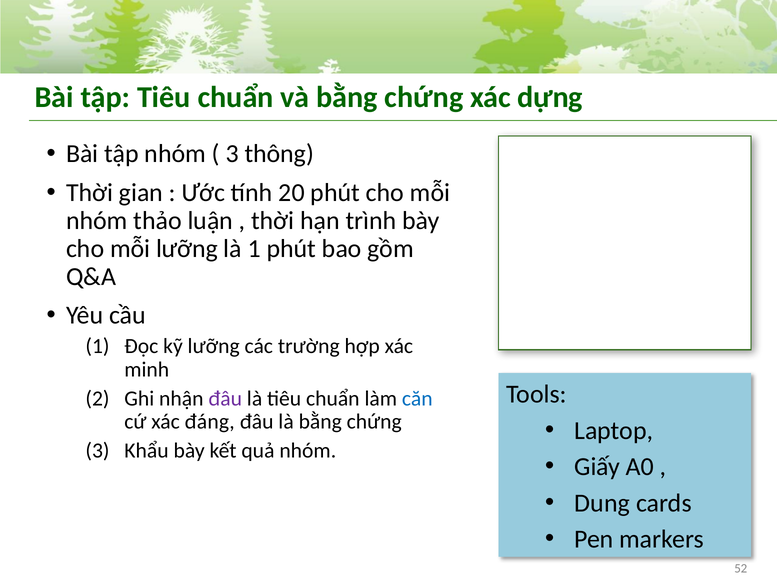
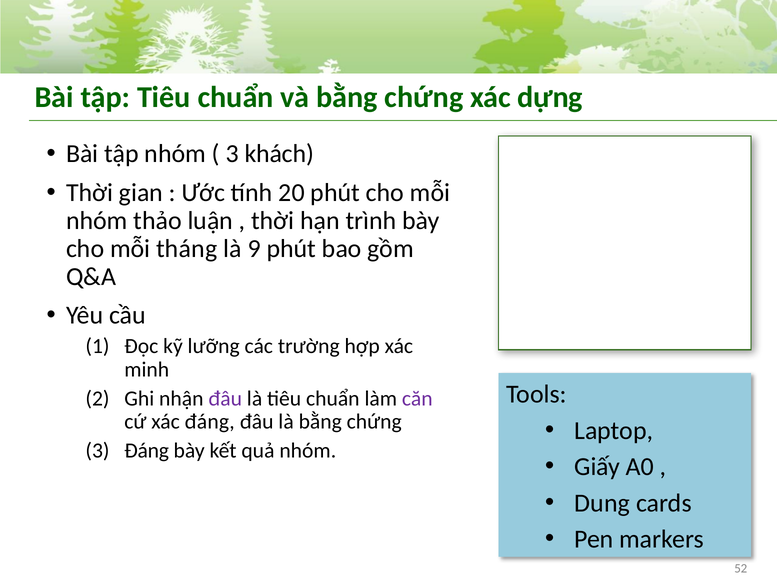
thông: thông -> khách (279, 154)
mỗi lưỡng: lưỡng -> tháng (187, 248)
là 1: 1 -> 9 (254, 248)
căn colour: blue -> purple (417, 398)
3 Khẩu: Khẩu -> Đáng (147, 450)
